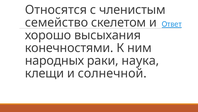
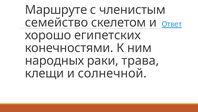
Относятся: Относятся -> Маршруте (56, 10)
высыхания: высыхания -> египетских (107, 35)
наука: наука -> трава (140, 60)
